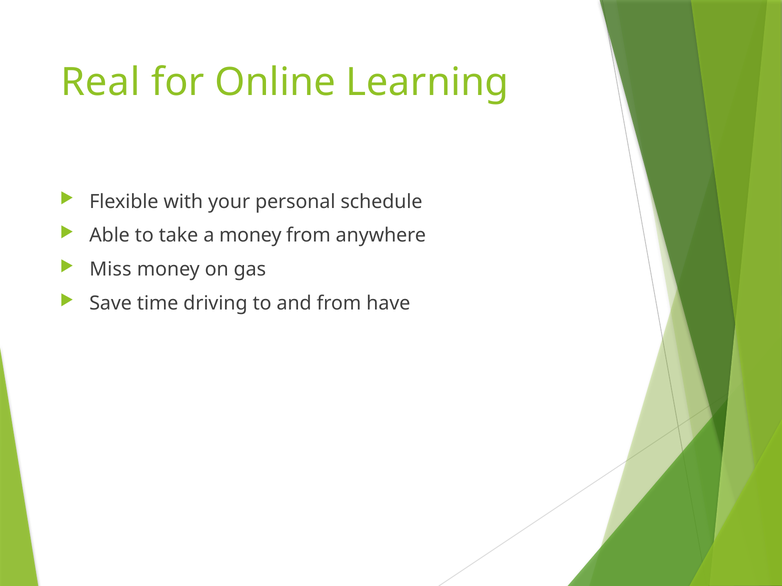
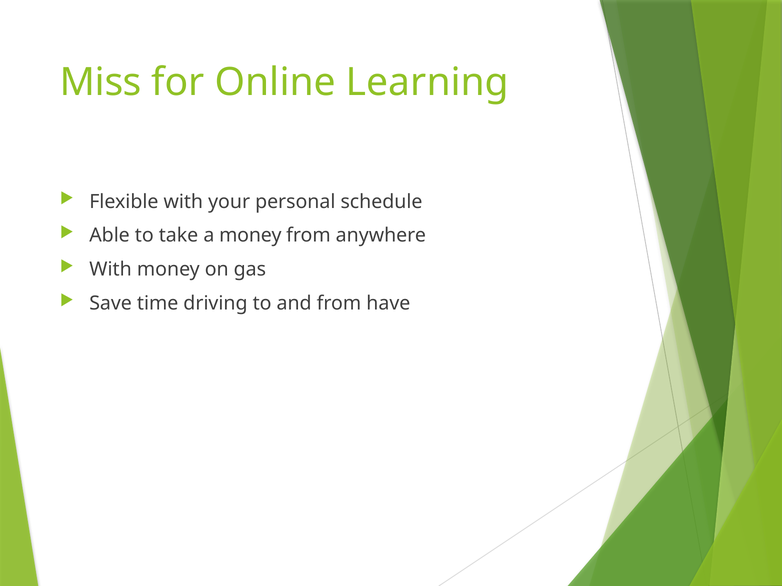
Real: Real -> Miss (101, 82)
Miss: Miss -> With (111, 270)
